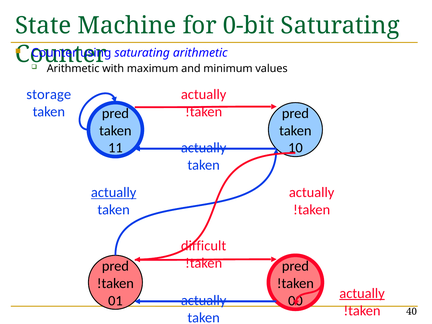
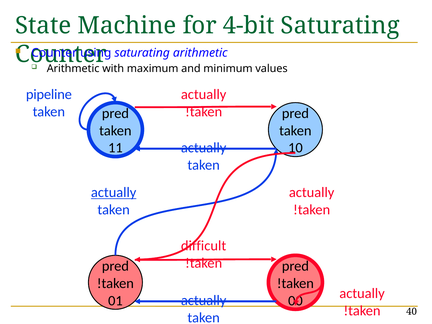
0-bit: 0-bit -> 4-bit (249, 25)
storage: storage -> pipeline (49, 95)
actually underline: present -> none (362, 293)
